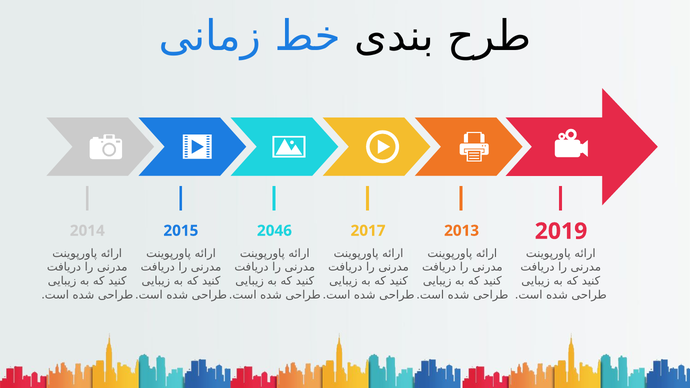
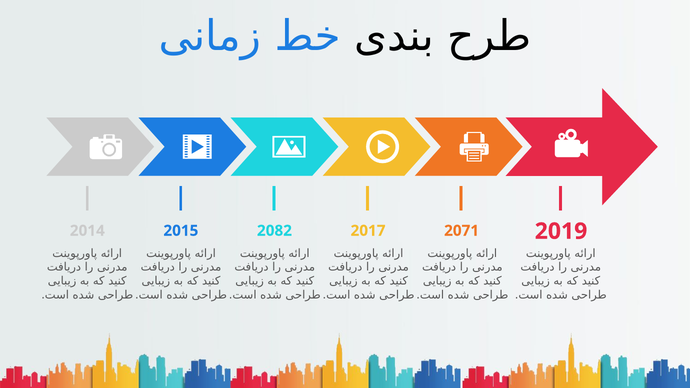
2046: 2046 -> 2082 (274, 231)
2013: 2013 -> 2071 (462, 231)
